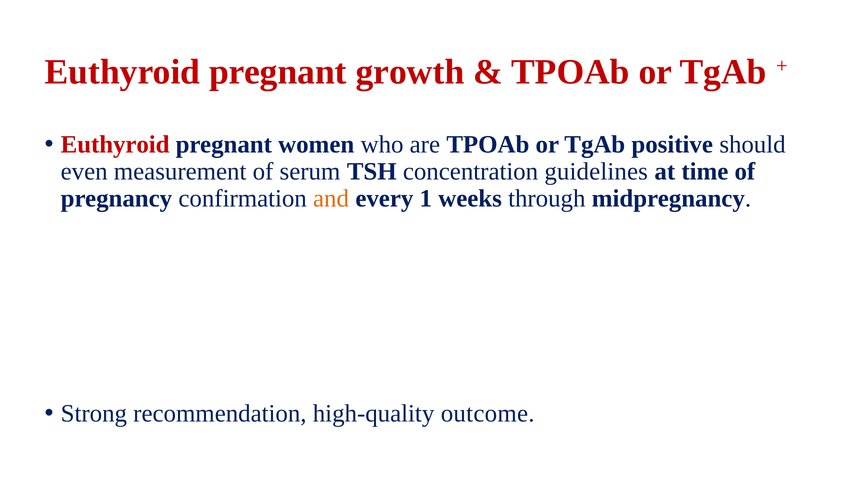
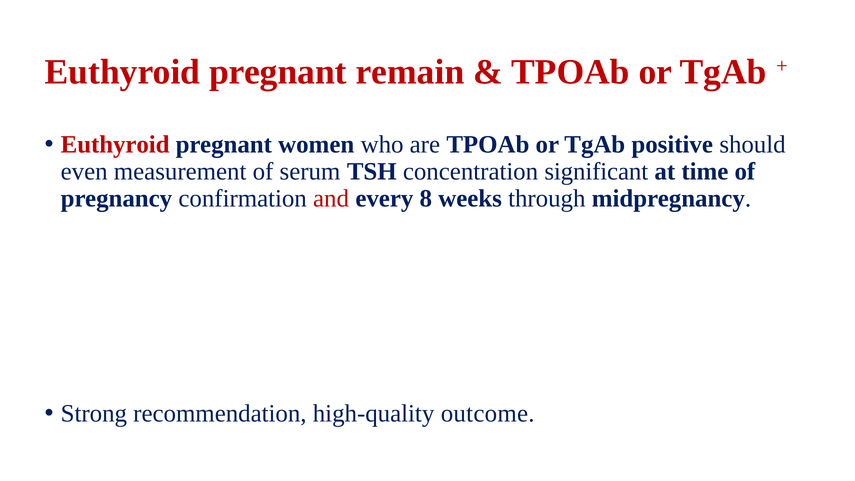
growth: growth -> remain (410, 72)
guidelines: guidelines -> significant (596, 171)
and colour: orange -> red (331, 198)
1: 1 -> 8 (426, 198)
